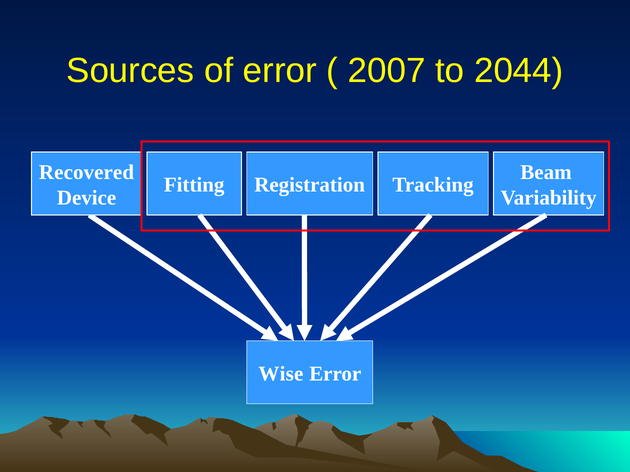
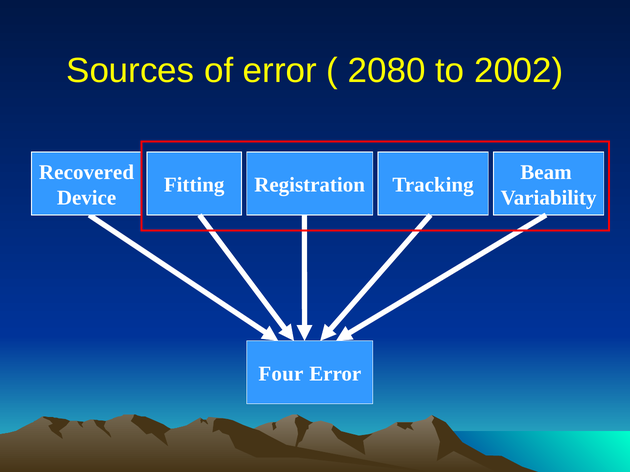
2007: 2007 -> 2080 (387, 71)
2044: 2044 -> 2002 (519, 71)
Wise: Wise -> Four (281, 374)
